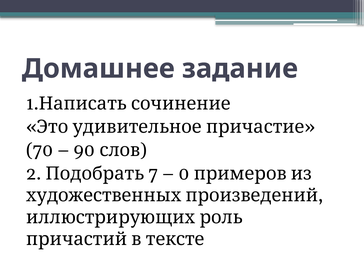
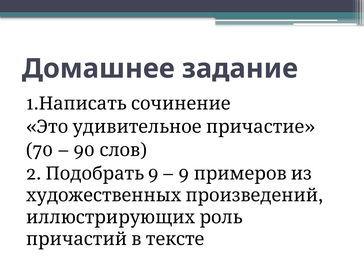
2 7: 7 -> 9 (153, 174)
0: 0 -> 9 (184, 174)
